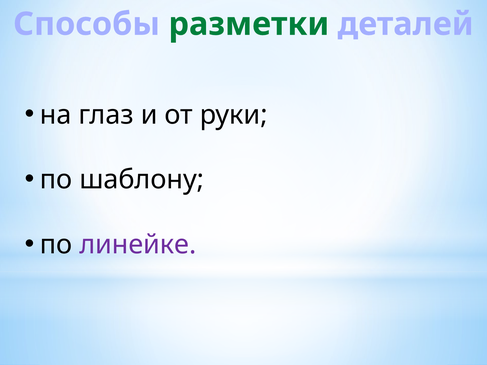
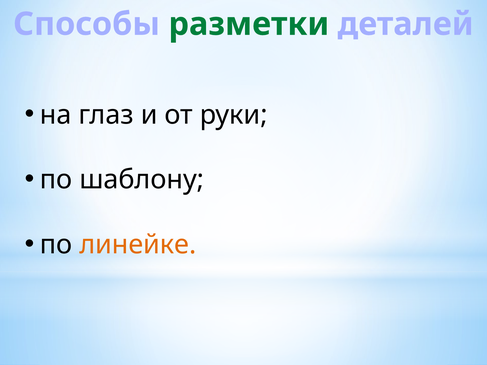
линейке colour: purple -> orange (138, 245)
